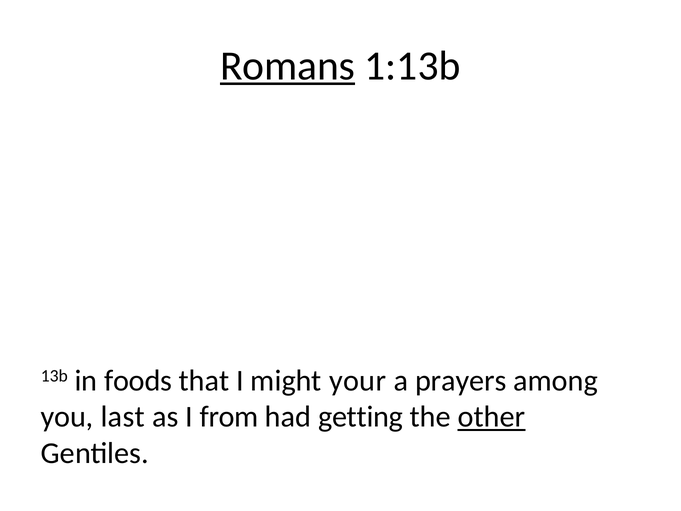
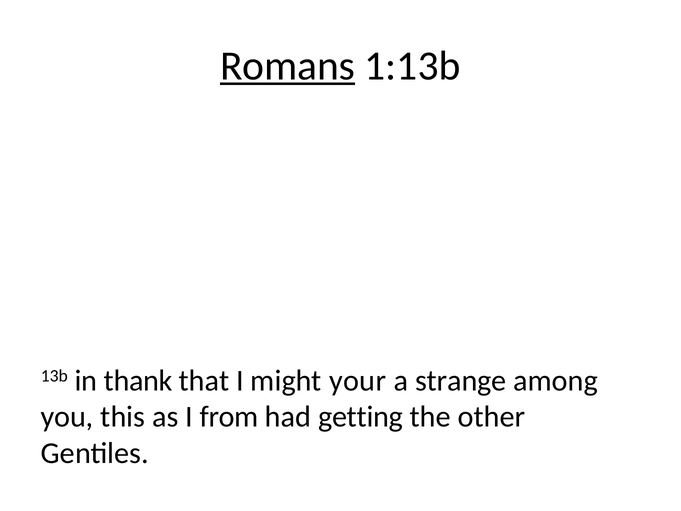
foods: foods -> thank (138, 380)
prayers: prayers -> strange (461, 380)
last: last -> this (123, 417)
other underline: present -> none (491, 417)
